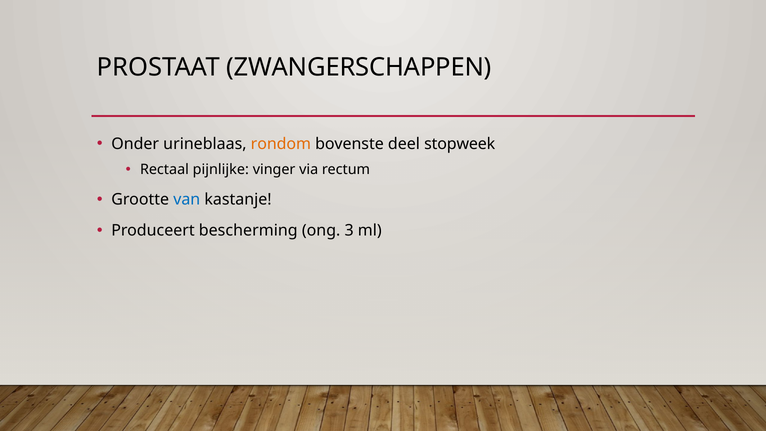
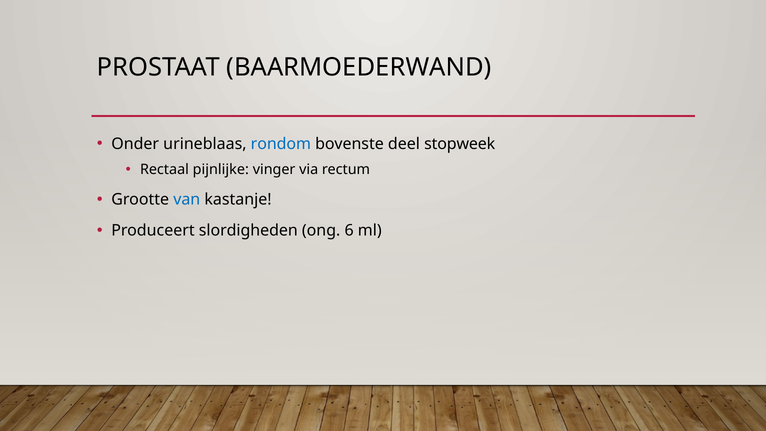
ZWANGERSCHAPPEN: ZWANGERSCHAPPEN -> BAARMOEDERWAND (359, 67)
rondom colour: orange -> blue (281, 144)
bescherming: bescherming -> slordigheden (248, 231)
3: 3 -> 6 (349, 231)
